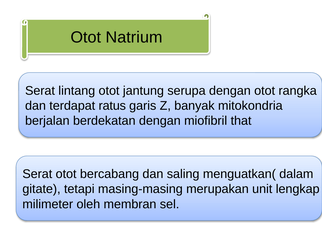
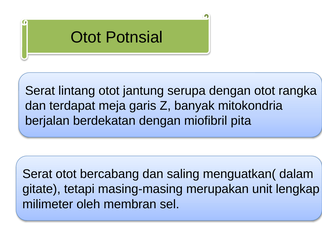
Natrium: Natrium -> Potnsial (134, 37)
ratus: ratus -> meja (112, 105)
that: that -> pita (241, 121)
